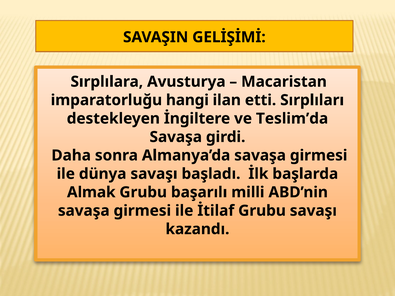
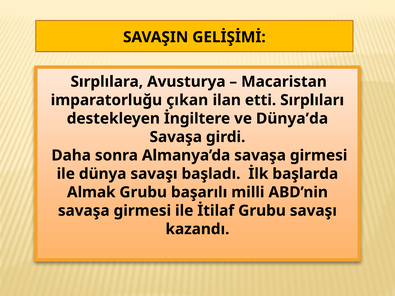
hangi: hangi -> çıkan (187, 100)
Teslim’da: Teslim’da -> Dünya’da (292, 119)
